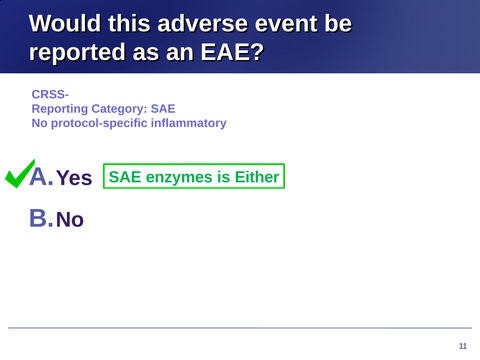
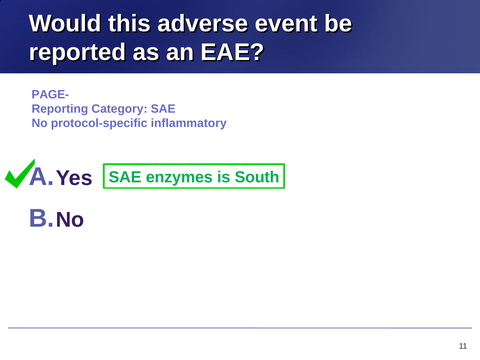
CRSS-: CRSS- -> PAGE- (50, 94)
Either: Either -> South (257, 177)
